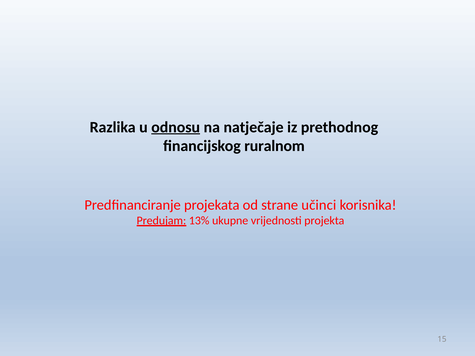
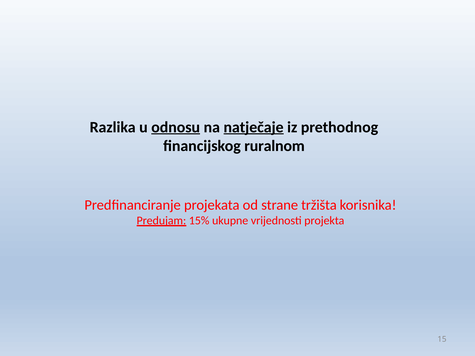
natječaje underline: none -> present (254, 127)
učinci: učinci -> tržišta (319, 205)
13%: 13% -> 15% (199, 221)
